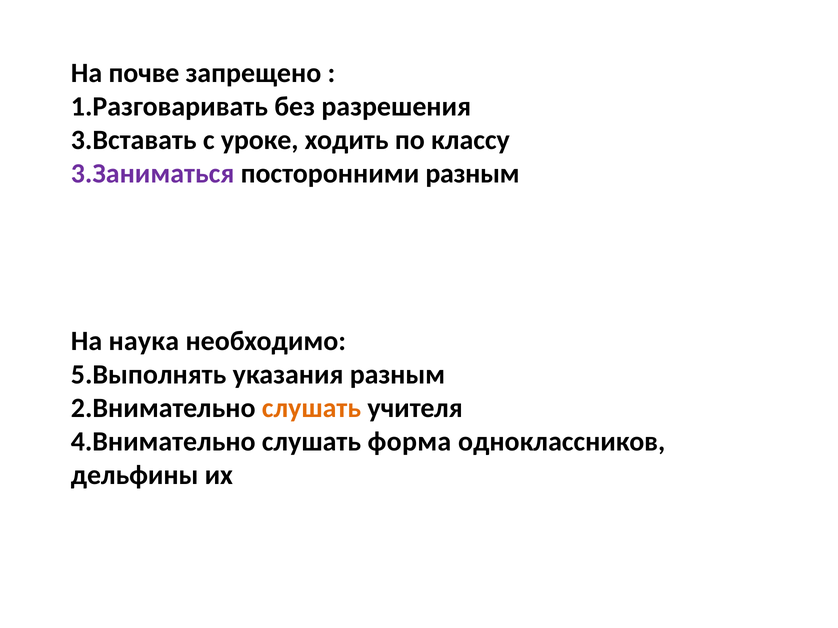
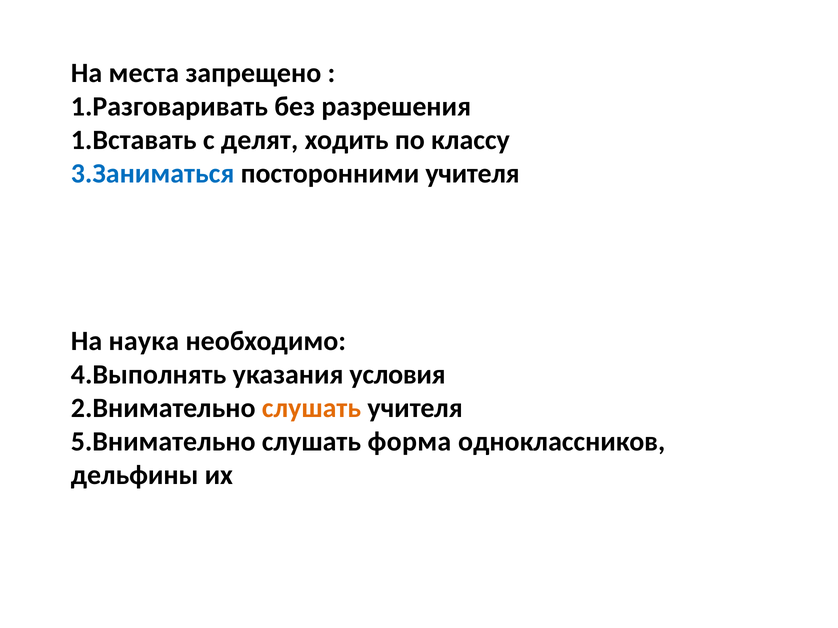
почве: почве -> места (144, 73)
3.Вставать: 3.Вставать -> 1.Вставать (134, 140)
уроке: уроке -> делят (260, 140)
3.Заниматься colour: purple -> blue (153, 174)
посторонними разным: разным -> учителя (473, 174)
5.Выполнять: 5.Выполнять -> 4.Выполнять (149, 375)
указания разным: разным -> условия (398, 375)
4.Внимательно: 4.Внимательно -> 5.Внимательно (163, 442)
